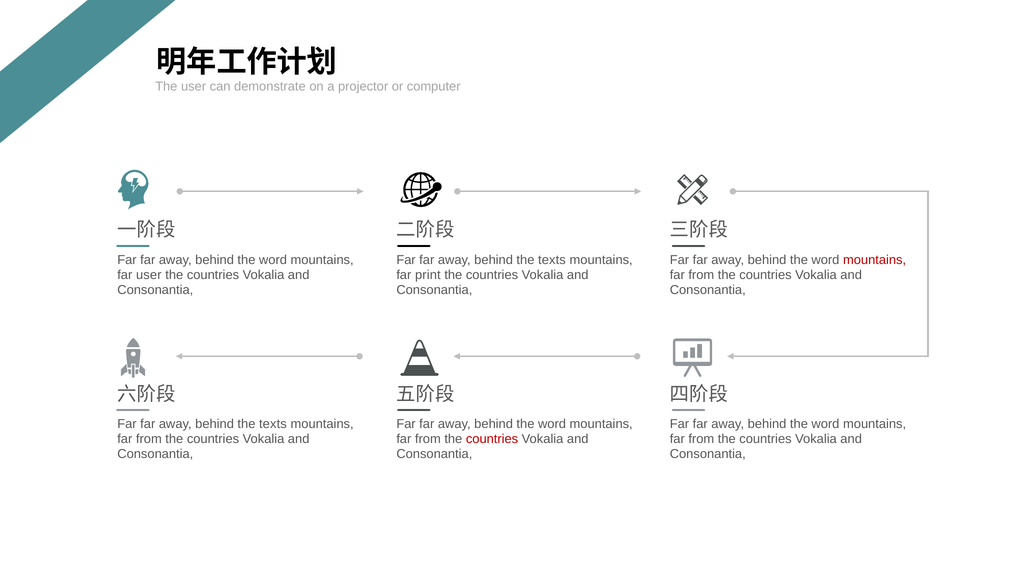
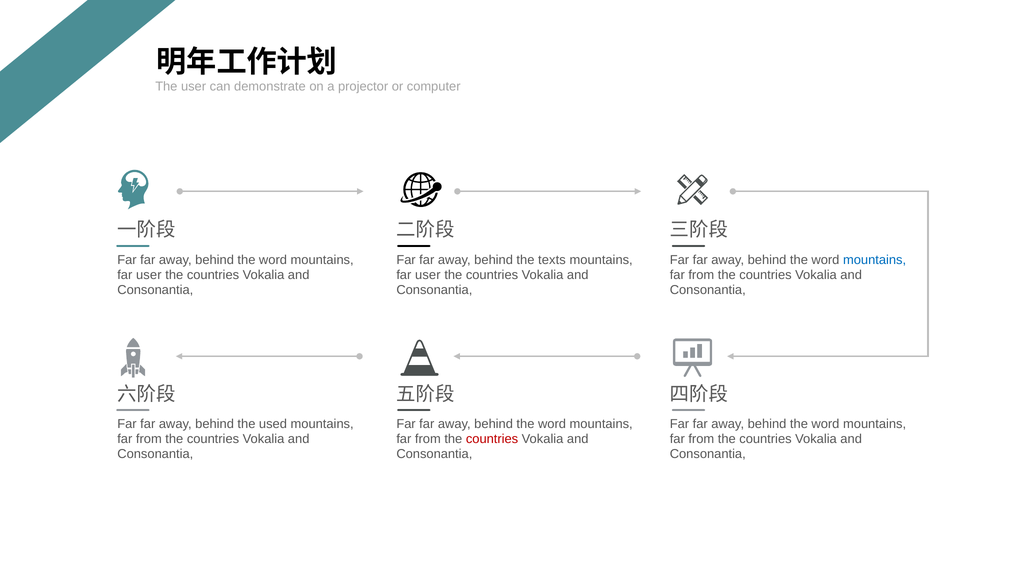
mountains colour: red -> blue (875, 260)
print: print -> user (428, 275)
texts: texts -> used (273, 424)
